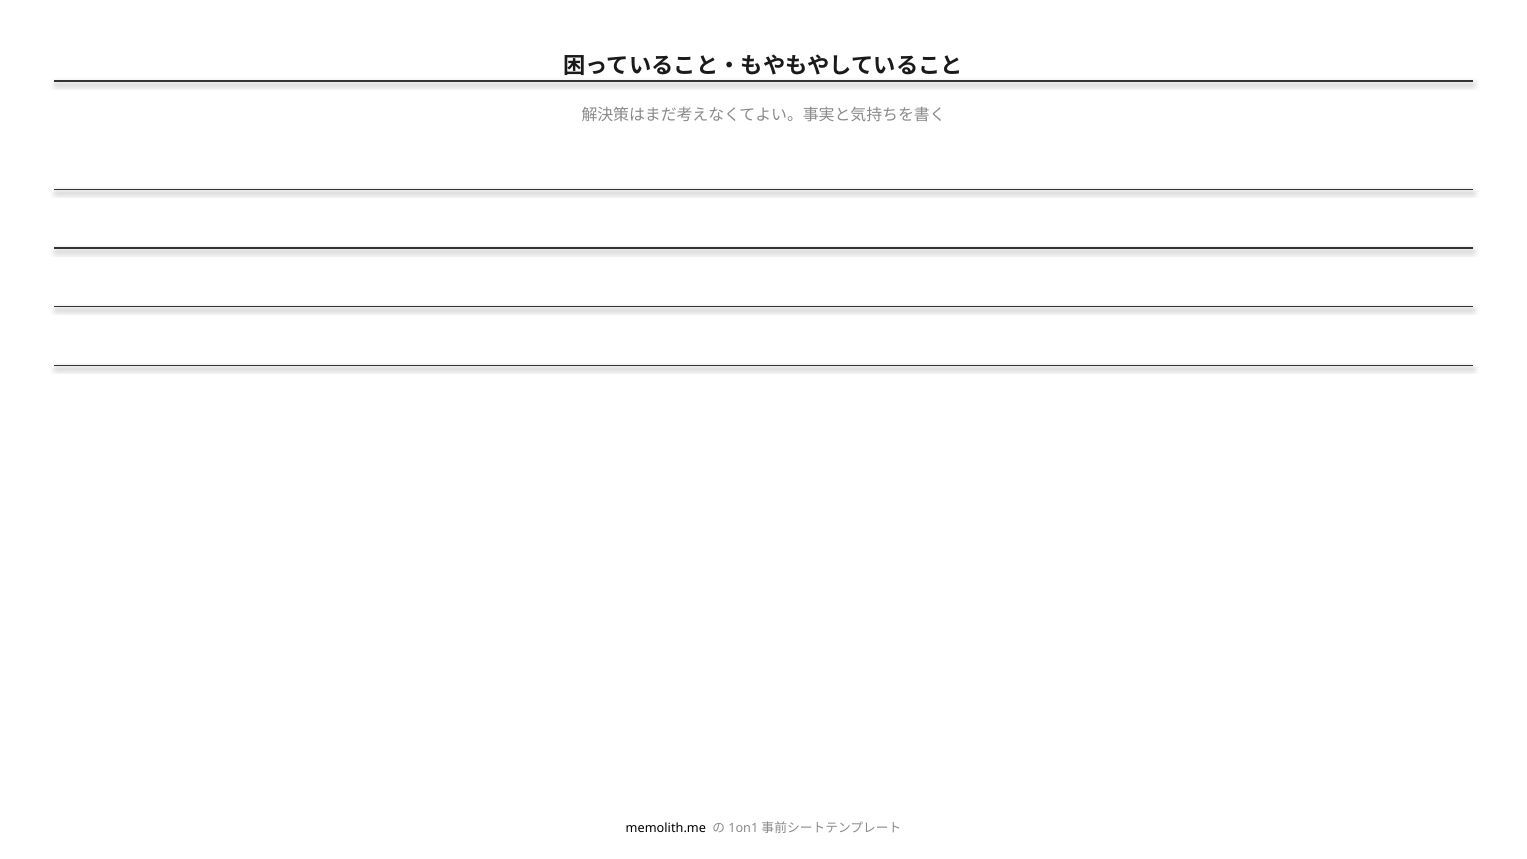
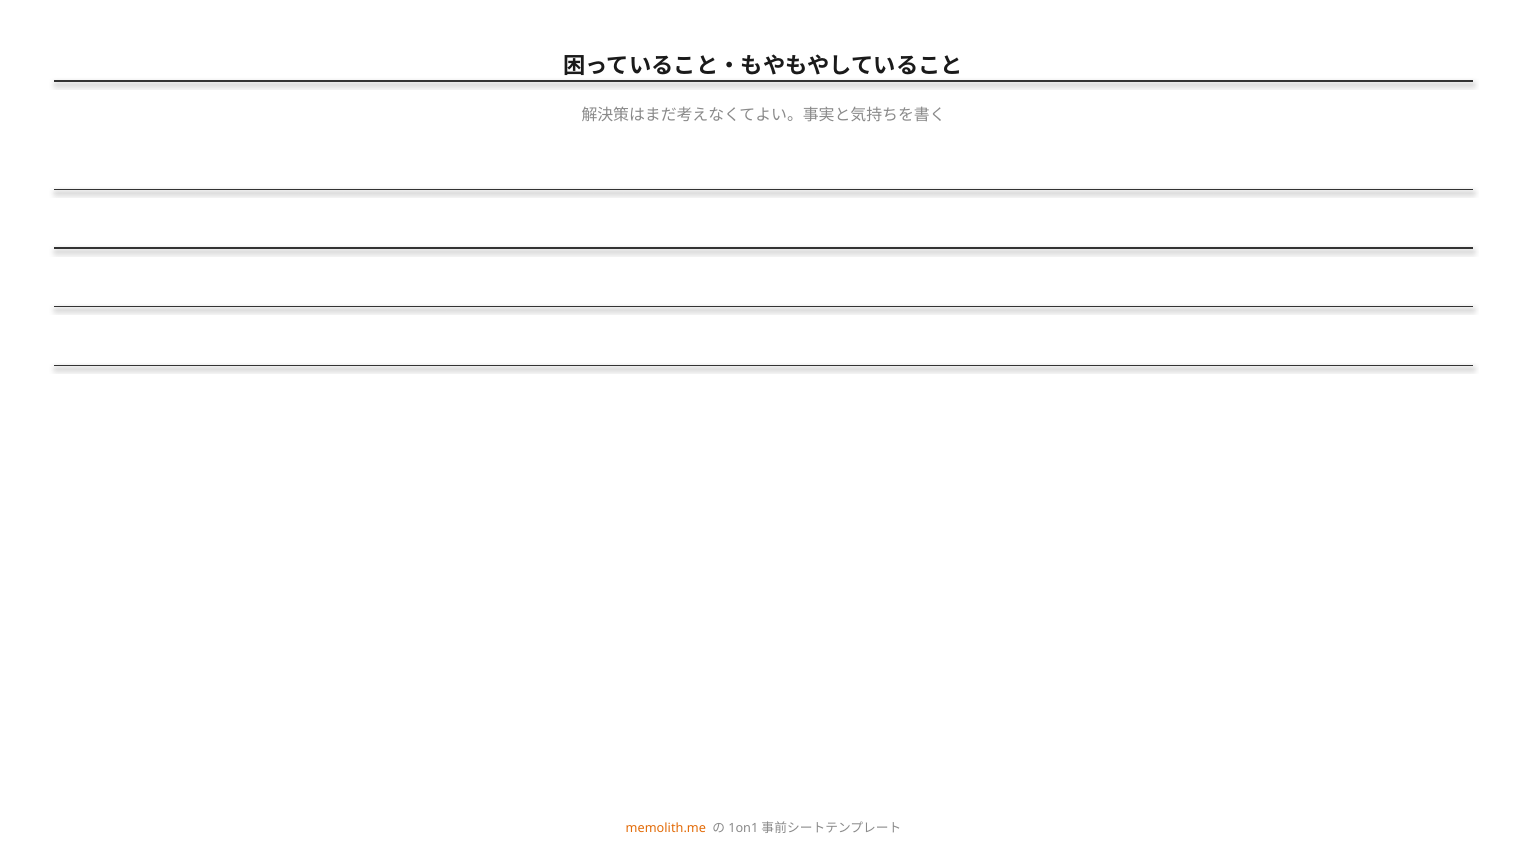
memolith.me colour: black -> orange (666, 828)
